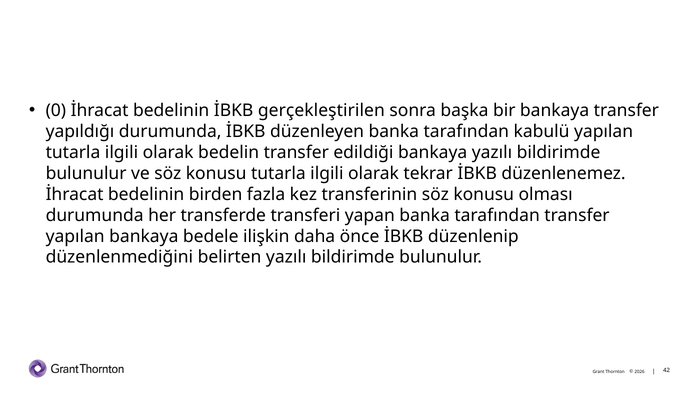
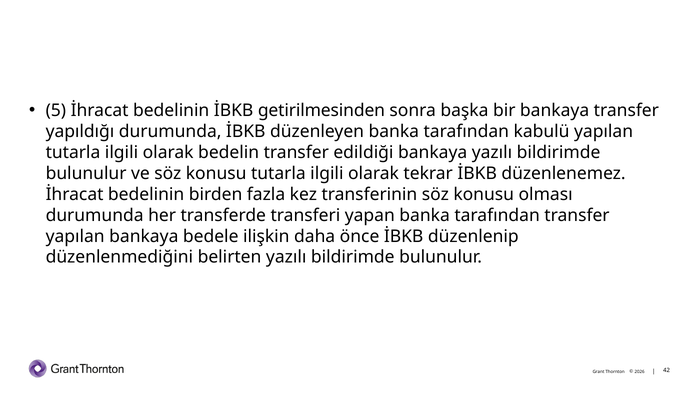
0: 0 -> 5 (56, 111)
gerçekleştirilen: gerçekleştirilen -> getirilmesinden (321, 111)
